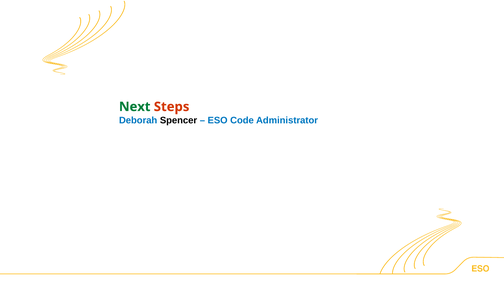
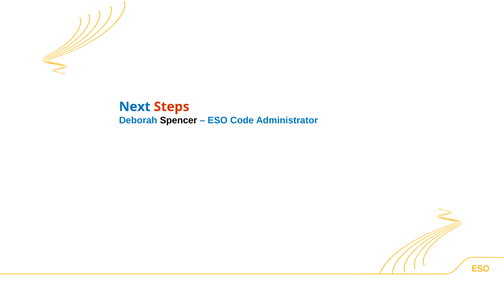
Next colour: green -> blue (135, 107)
